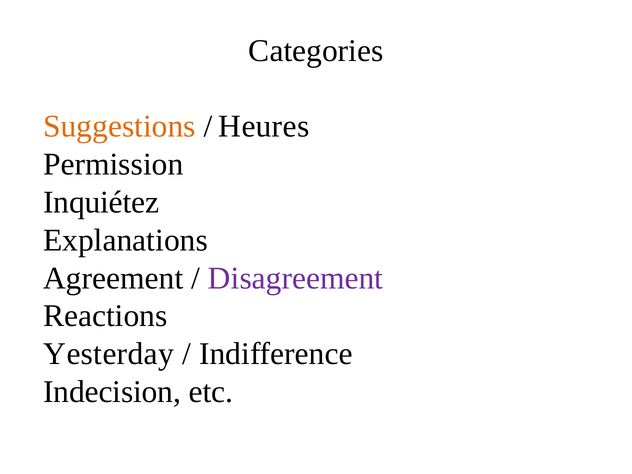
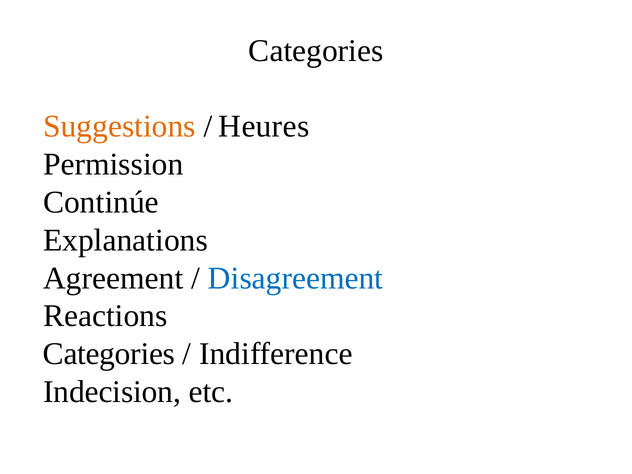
Inquiétez: Inquiétez -> Continúe (101, 202)
Disagreement colour: purple -> blue (296, 278)
Yesterday: Yesterday -> Categories (109, 354)
